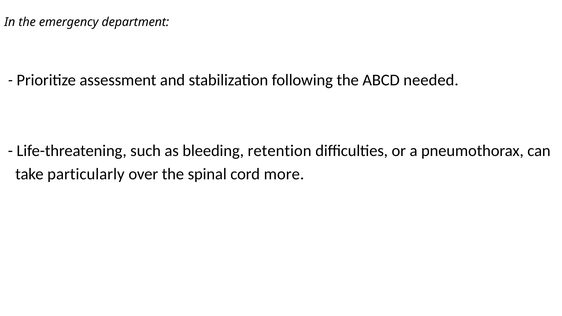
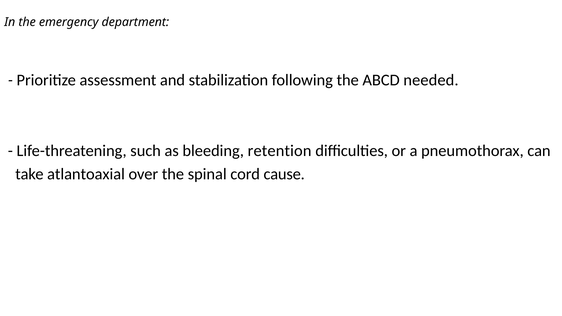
particularly: particularly -> atlantoaxial (86, 174)
more: more -> cause (284, 174)
